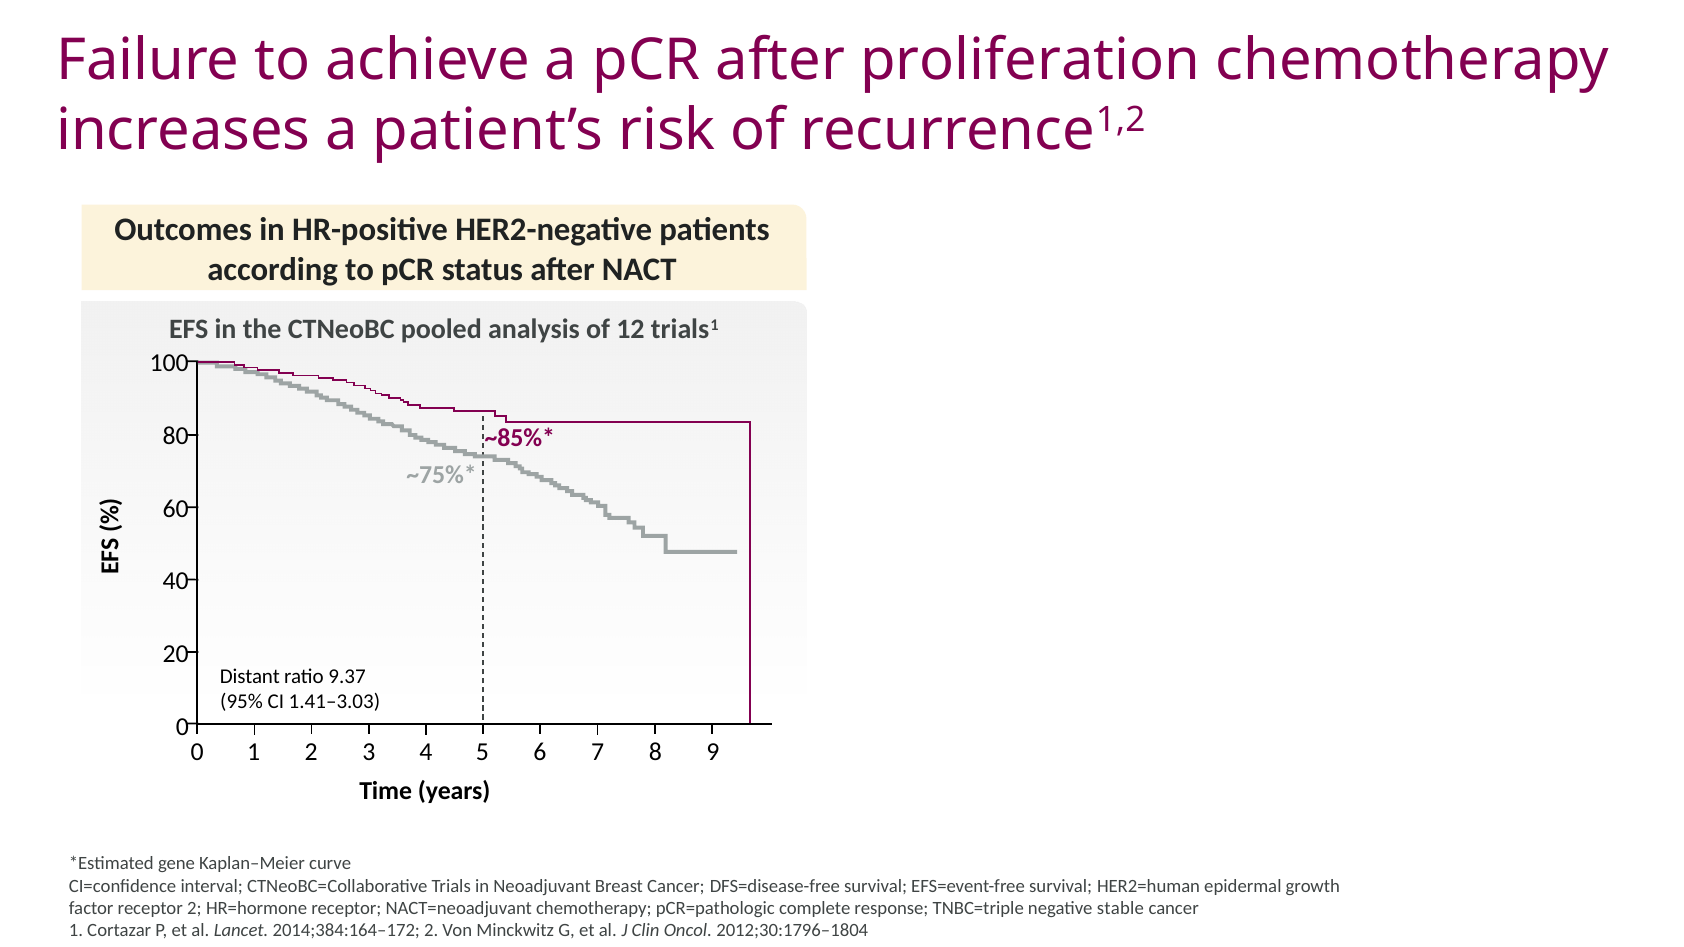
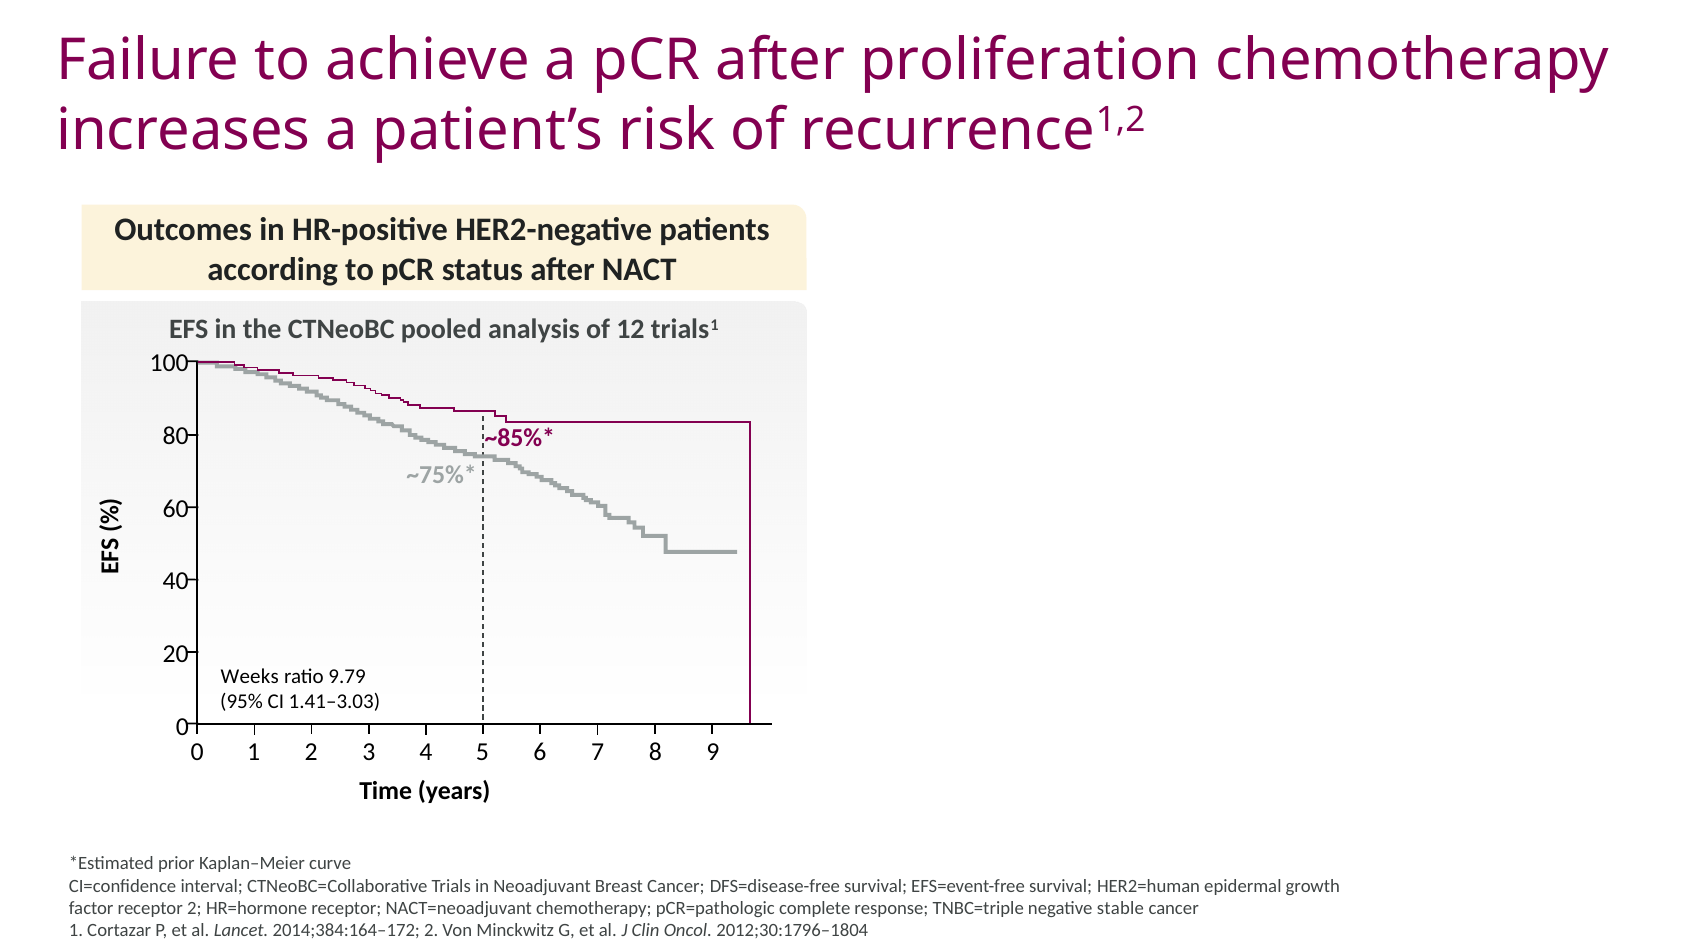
Distant: Distant -> Weeks (250, 677)
9.37: 9.37 -> 9.79 (347, 677)
gene: gene -> prior (176, 864)
